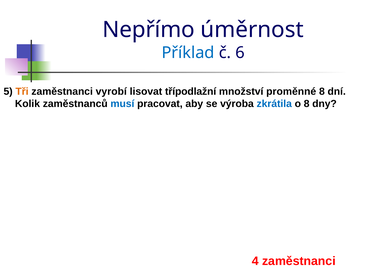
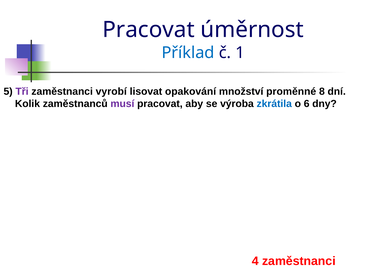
Nepřímo: Nepřímo -> Pracovat (148, 30)
6: 6 -> 1 (240, 53)
Tři colour: orange -> purple (22, 92)
třípodlažní: třípodlažní -> opakování (191, 92)
musí colour: blue -> purple (122, 104)
o 8: 8 -> 6 (307, 104)
